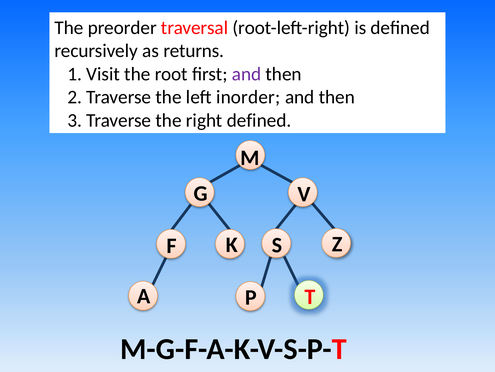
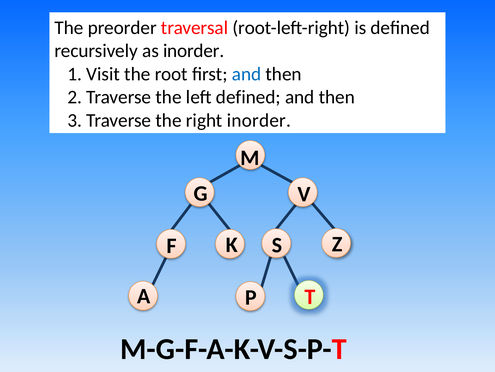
as returns: returns -> inorder (194, 51)
and colour: purple -> blue (247, 74)
left inorder: inorder -> defined (248, 97)
right defined: defined -> inorder (259, 120)
